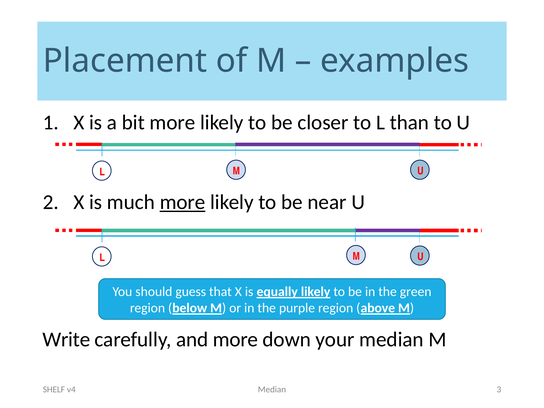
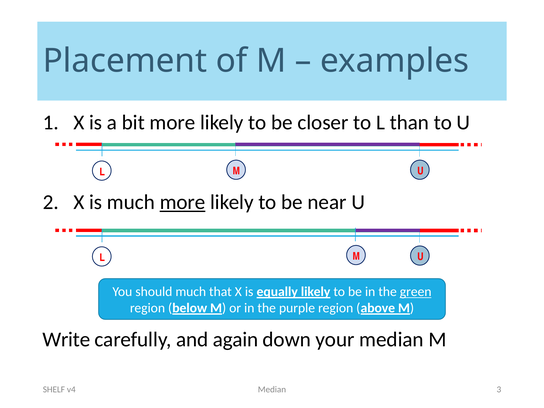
should guess: guess -> much (191, 292)
green underline: none -> present (416, 292)
and more: more -> again (236, 339)
